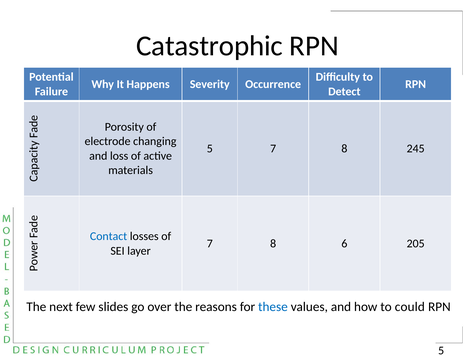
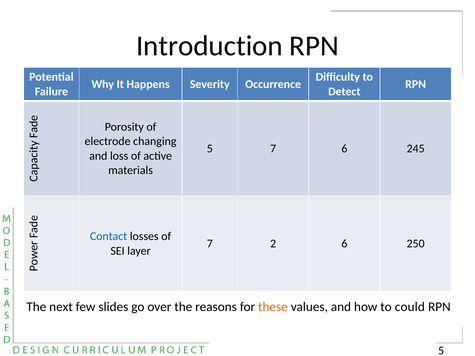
Catastrophic: Catastrophic -> Introduction (209, 46)
5 7 8: 8 -> 6 (344, 149)
8: 8 -> 2 (273, 244)
205: 205 -> 250 (416, 244)
these colour: blue -> orange (273, 307)
